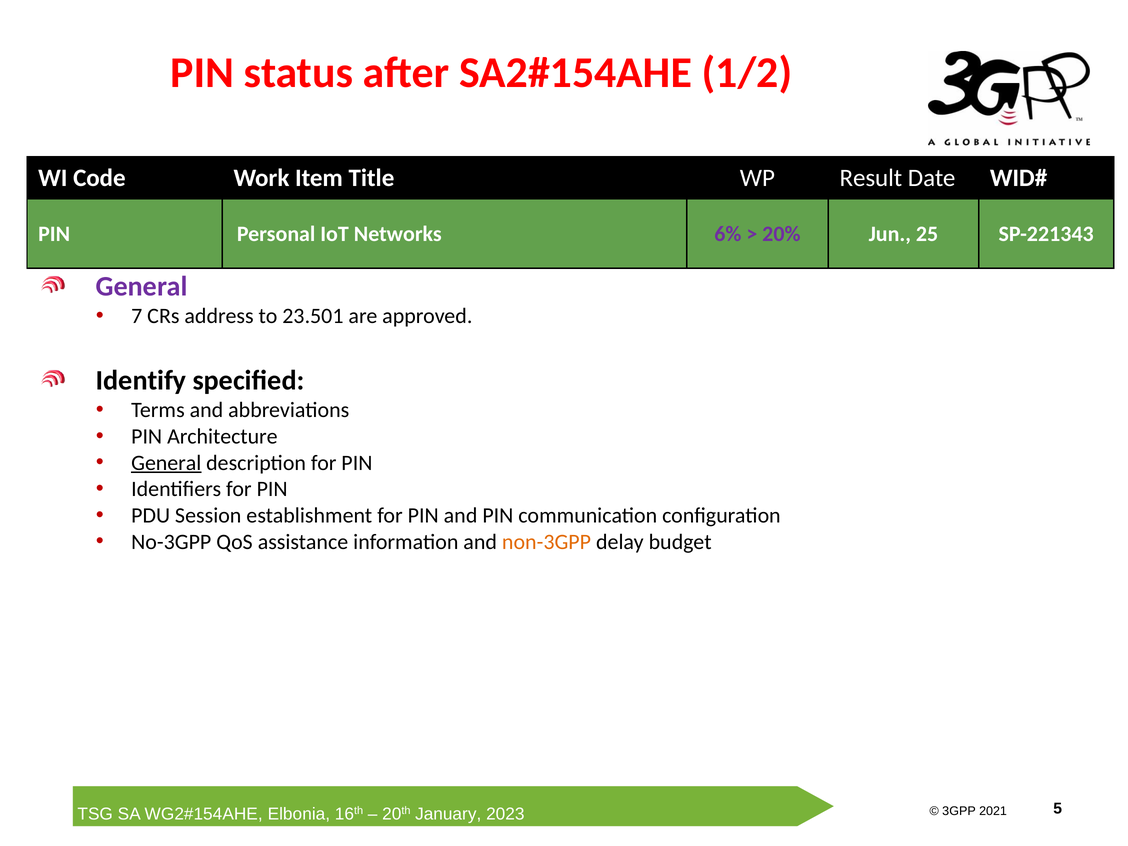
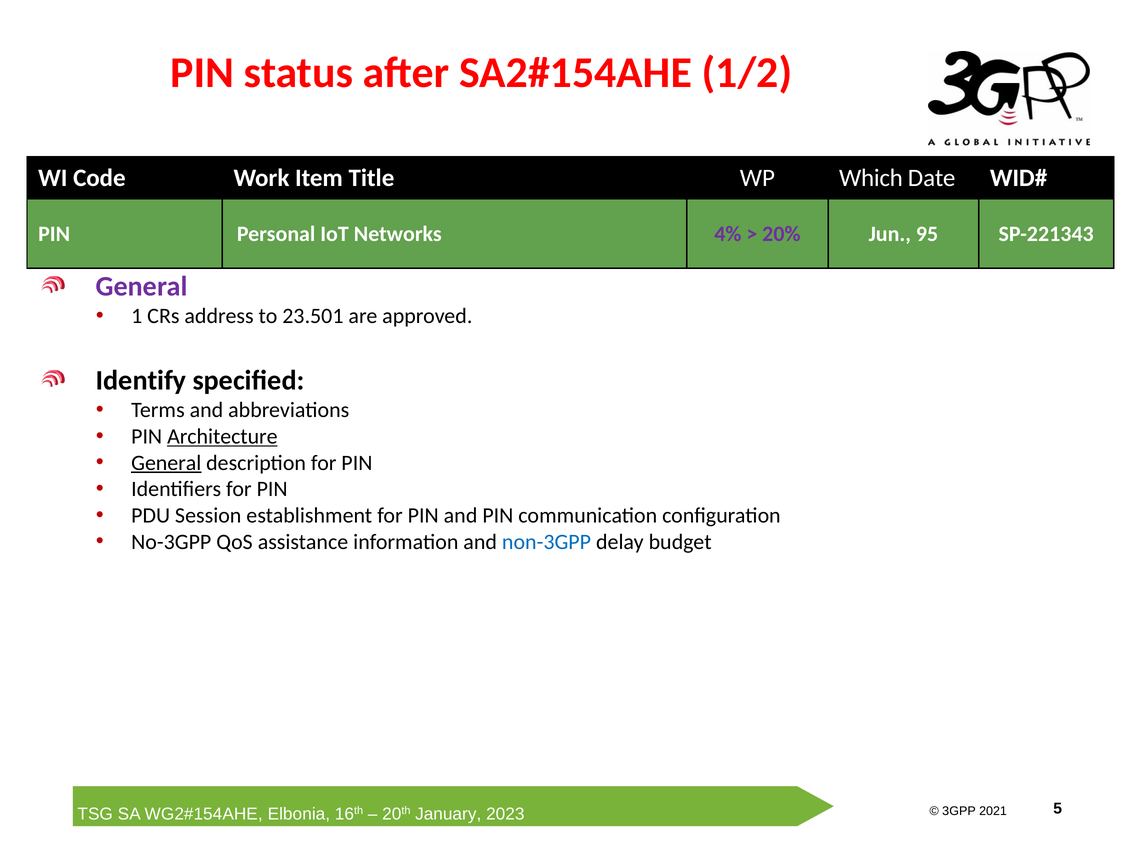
Result: Result -> Which (871, 178)
6%: 6% -> 4% (728, 234)
25: 25 -> 95 (927, 234)
7: 7 -> 1 (137, 316)
Architecture underline: none -> present (222, 437)
non-3GPP colour: orange -> blue (546, 542)
